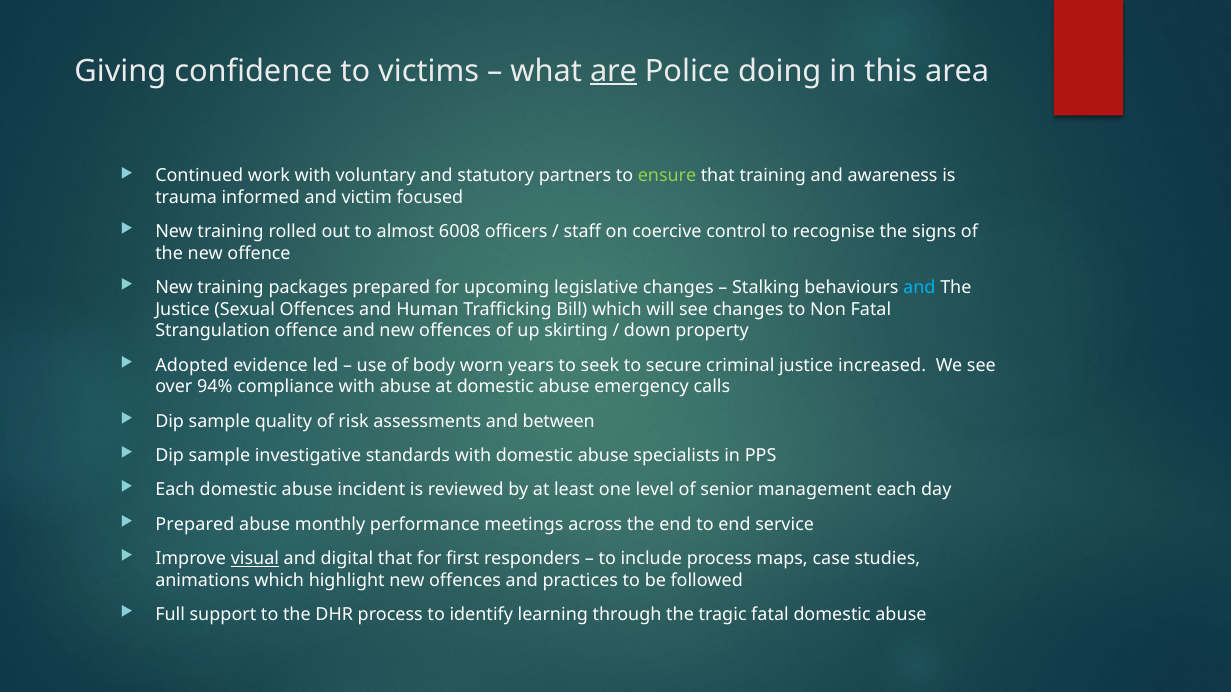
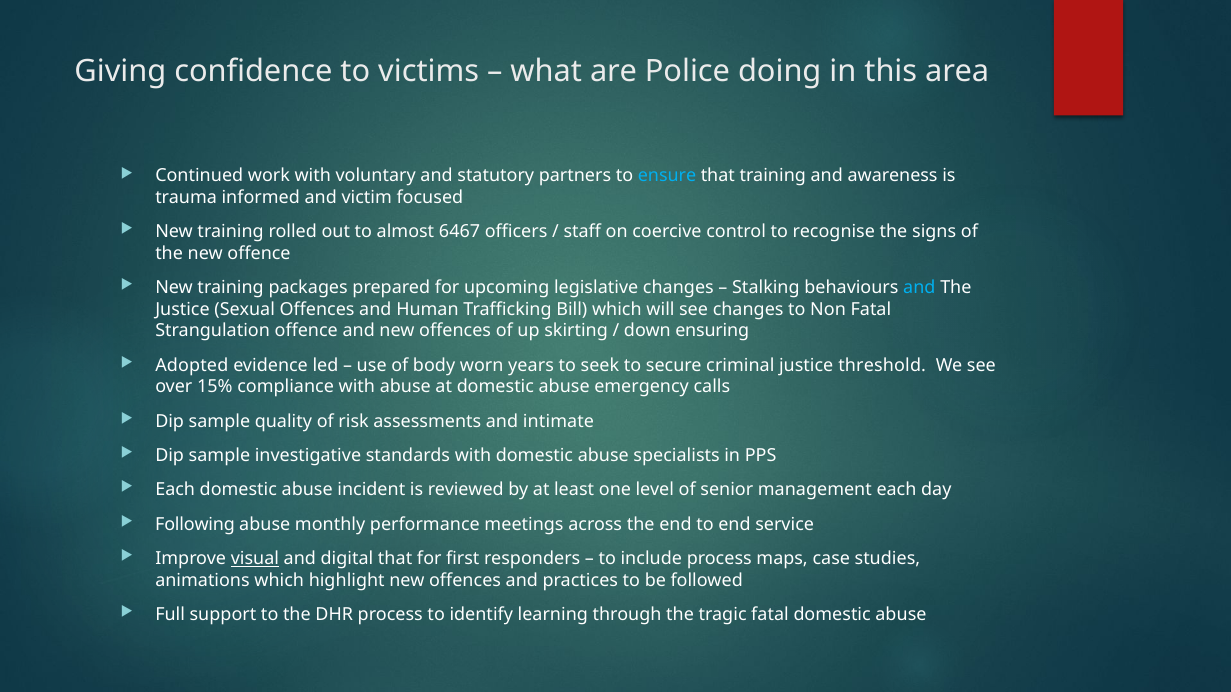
are underline: present -> none (613, 71)
ensure colour: light green -> light blue (667, 176)
6008: 6008 -> 6467 (460, 232)
property: property -> ensuring (712, 331)
increased: increased -> threshold (882, 365)
94%: 94% -> 15% (215, 387)
between: between -> intimate (559, 421)
Prepared: Prepared -> Following (195, 525)
